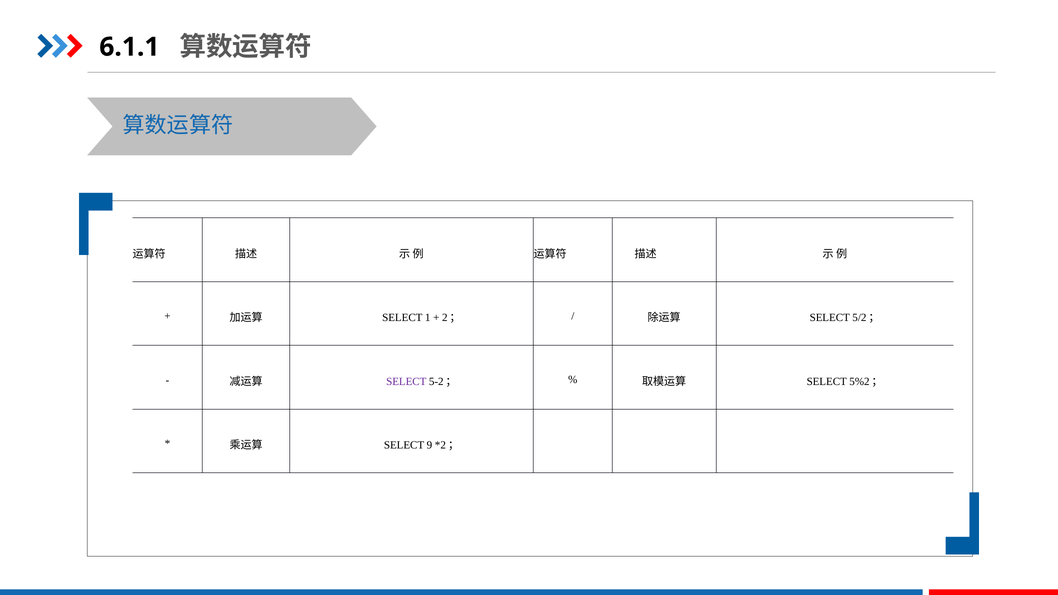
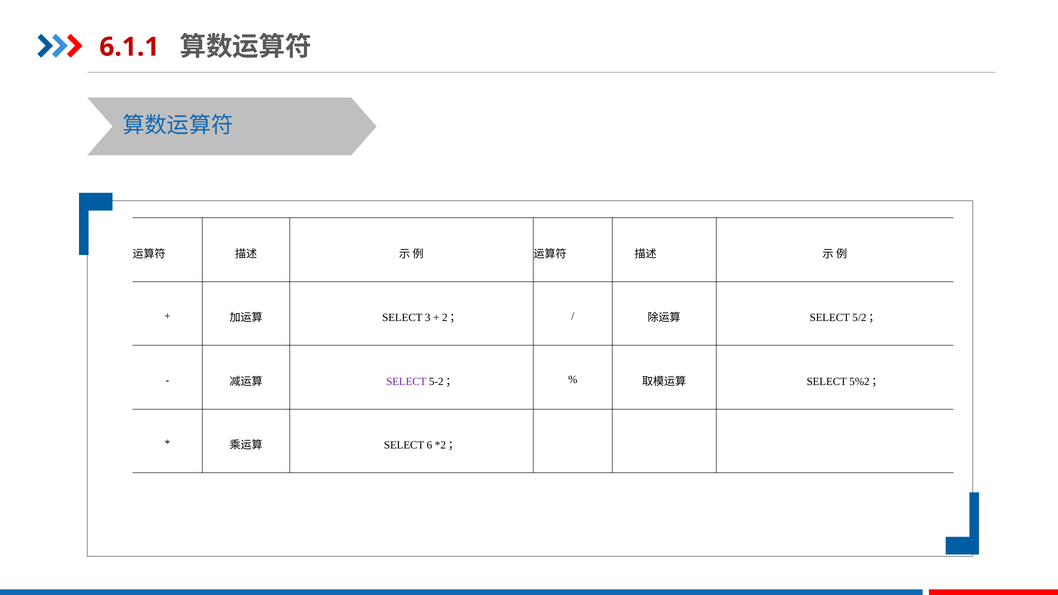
6.1.1 colour: black -> red (129, 47)
1: 1 -> 3 (428, 318)
9: 9 -> 6 (429, 445)
